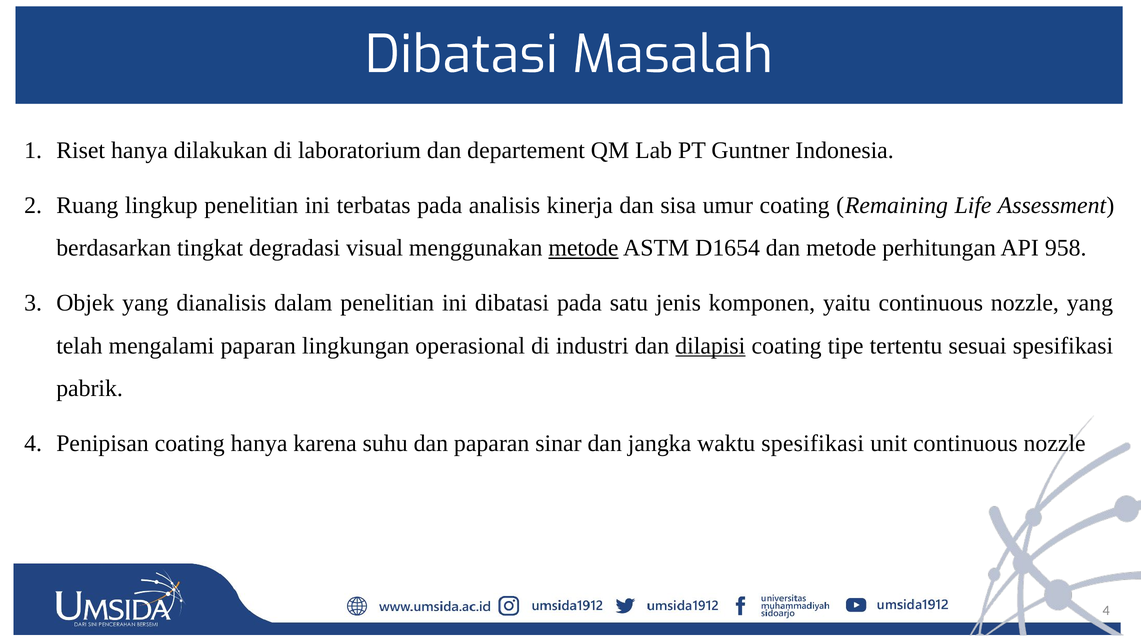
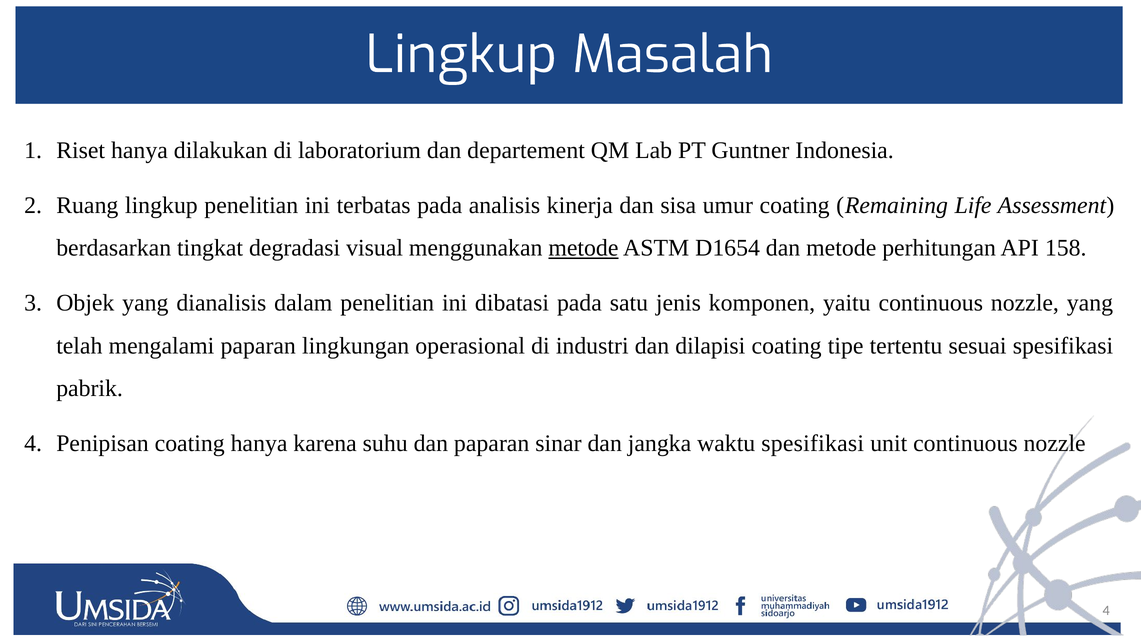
Dibatasi: Dibatasi -> Lingkup (461, 55)
958: 958 -> 158 (1066, 248)
dilapisi underline: present -> none (710, 346)
